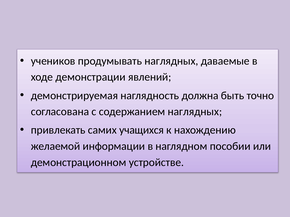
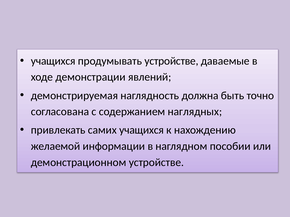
учеников: учеников -> учащихся (53, 61)
продумывать наглядных: наглядных -> устройстве (171, 61)
